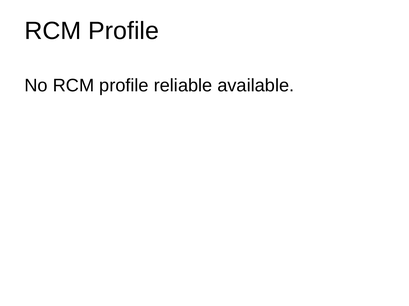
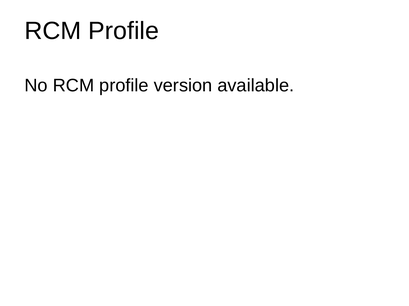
reliable: reliable -> version (183, 86)
